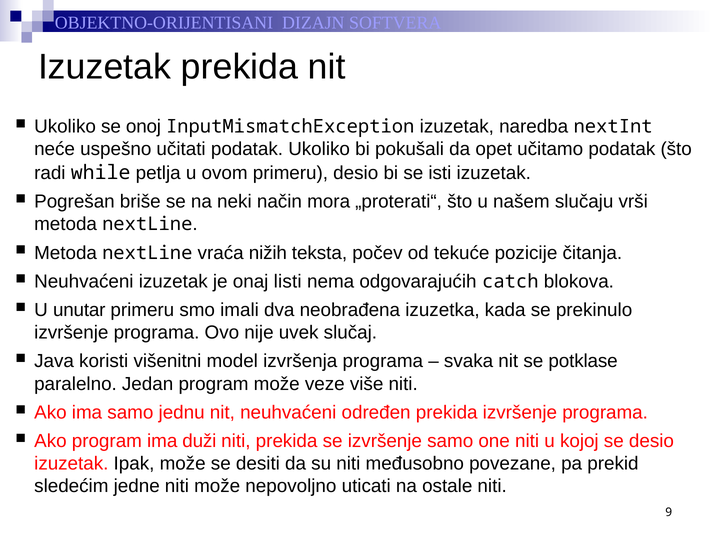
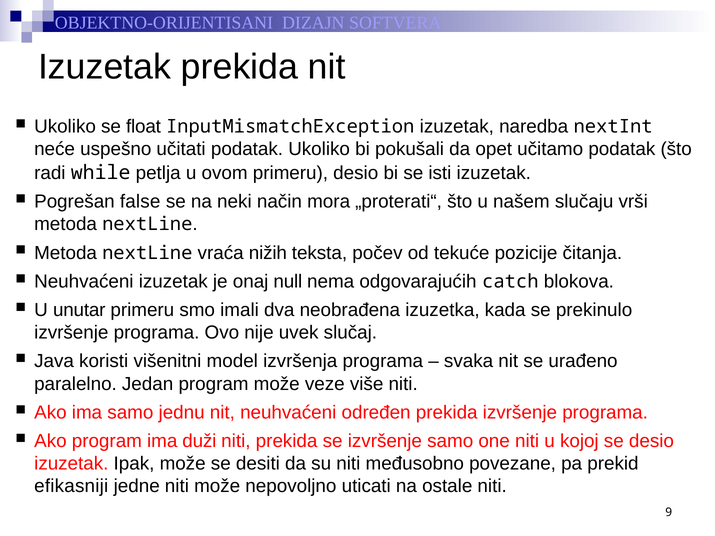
onoj: onoj -> float (144, 127)
briše: briše -> false (140, 202)
listi: listi -> null (288, 282)
potklase: potklase -> urađeno (583, 361)
sledećim: sledećim -> efikasniji (71, 486)
